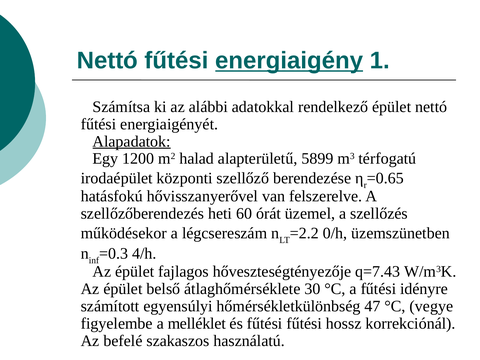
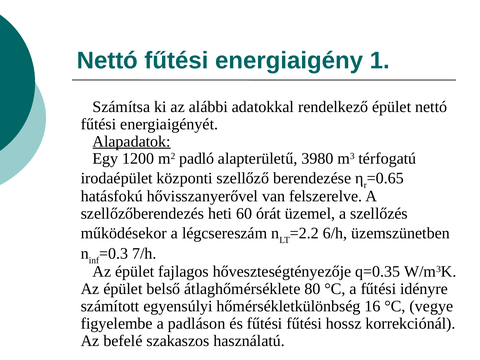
energiaigény underline: present -> none (289, 61)
halad: halad -> padló (197, 159)
5899: 5899 -> 3980 (317, 159)
0/h: 0/h -> 6/h (335, 233)
4/h: 4/h -> 7/h (144, 253)
q=7.43: q=7.43 -> q=0.35 (378, 272)
30: 30 -> 80 (312, 289)
47: 47 -> 16 (373, 306)
melléklet: melléklet -> padláson (197, 323)
